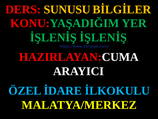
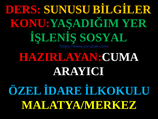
İŞLENİŞ İŞLENİŞ: İŞLENİŞ -> SOSYAL (103, 37)
